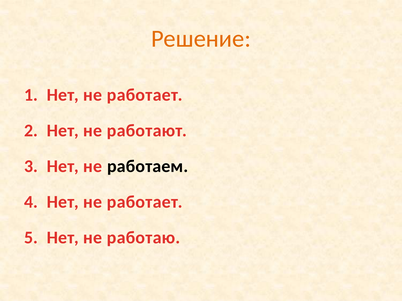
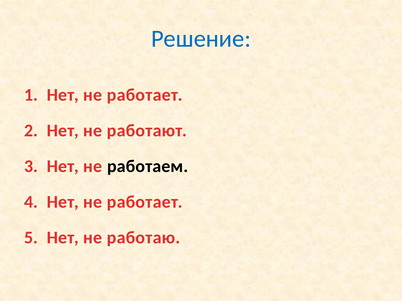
Решение colour: orange -> blue (201, 39)
